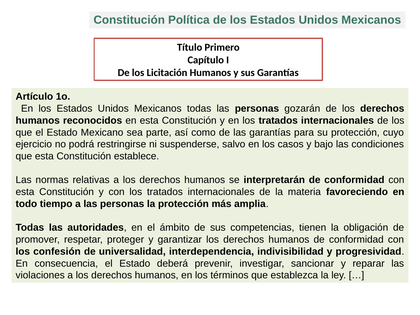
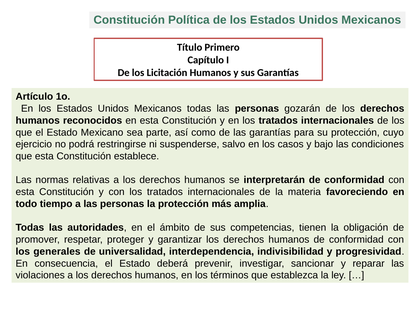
confesión: confesión -> generales (57, 251)
